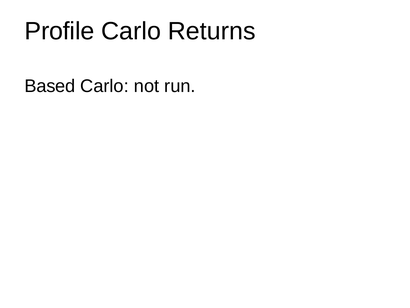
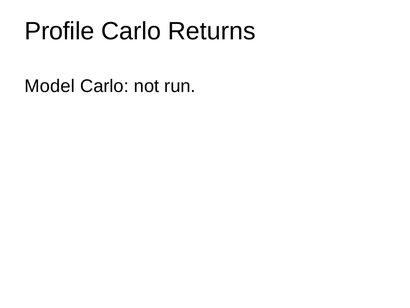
Based: Based -> Model (50, 86)
